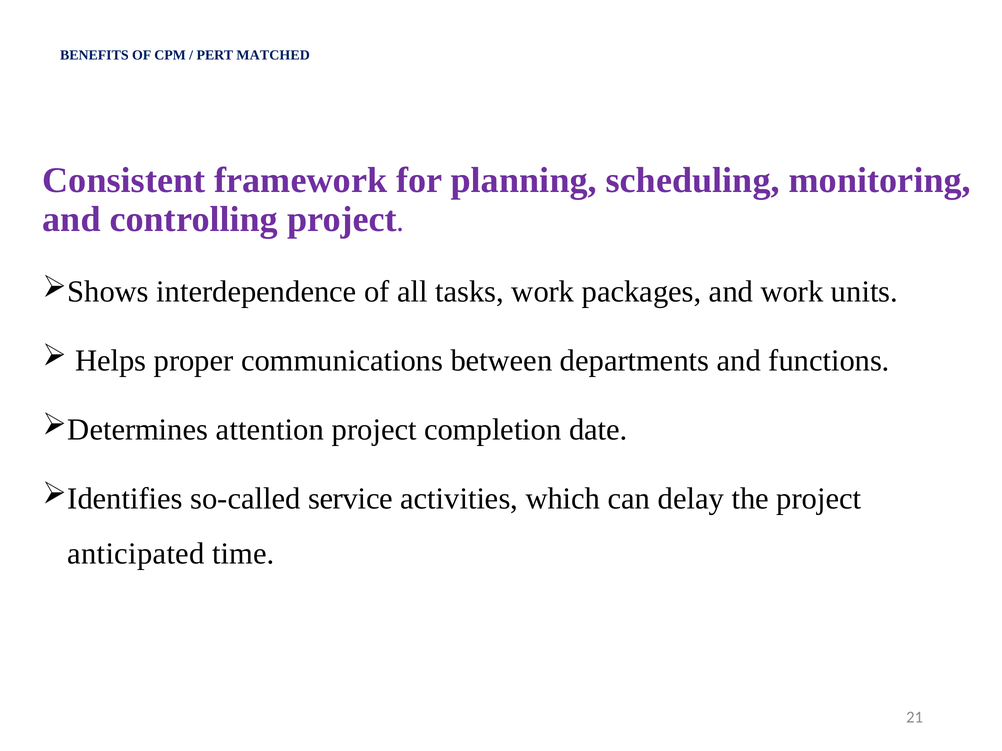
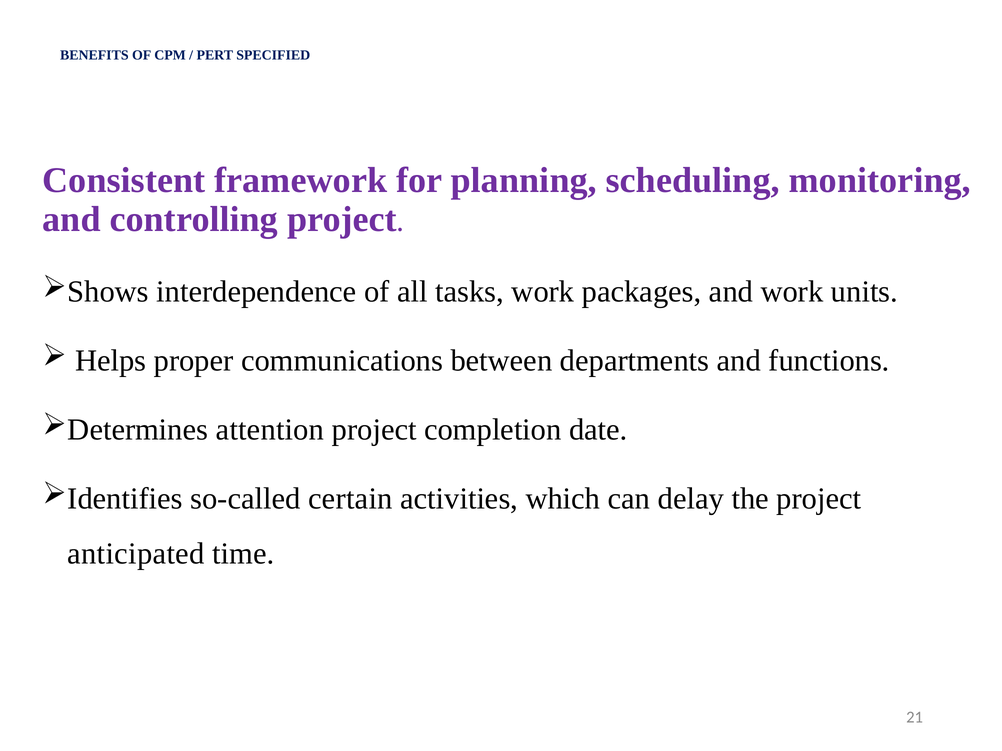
MATCHED: MATCHED -> SPECIFIED (273, 55)
service: service -> certain (350, 499)
